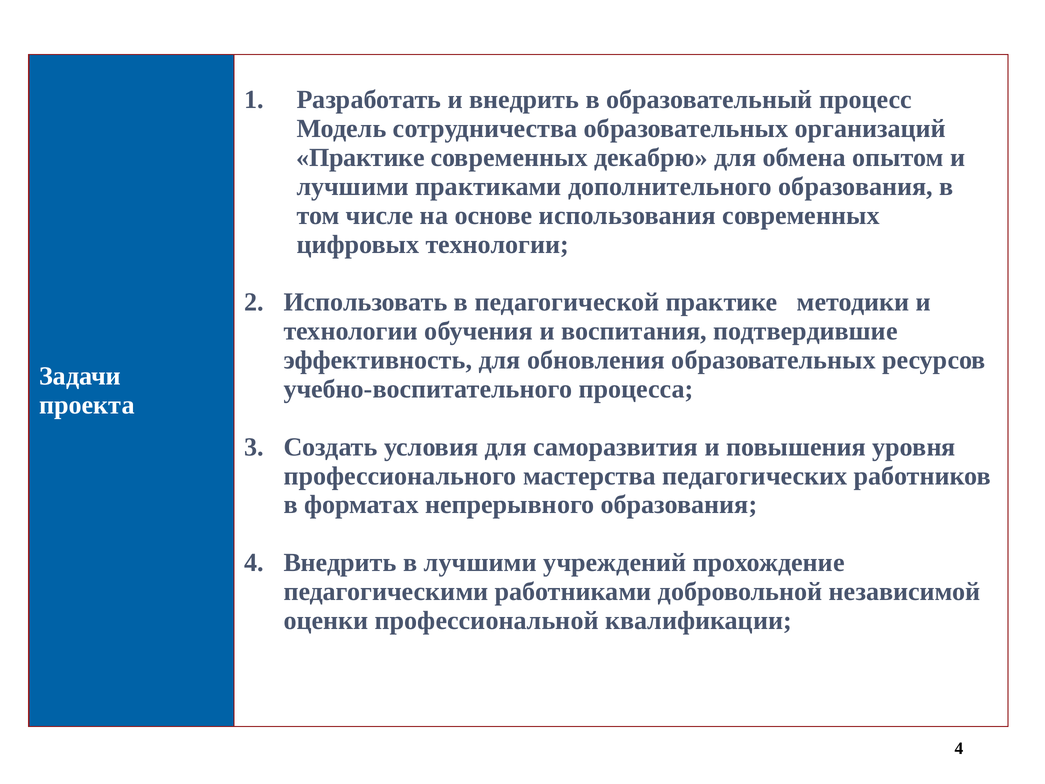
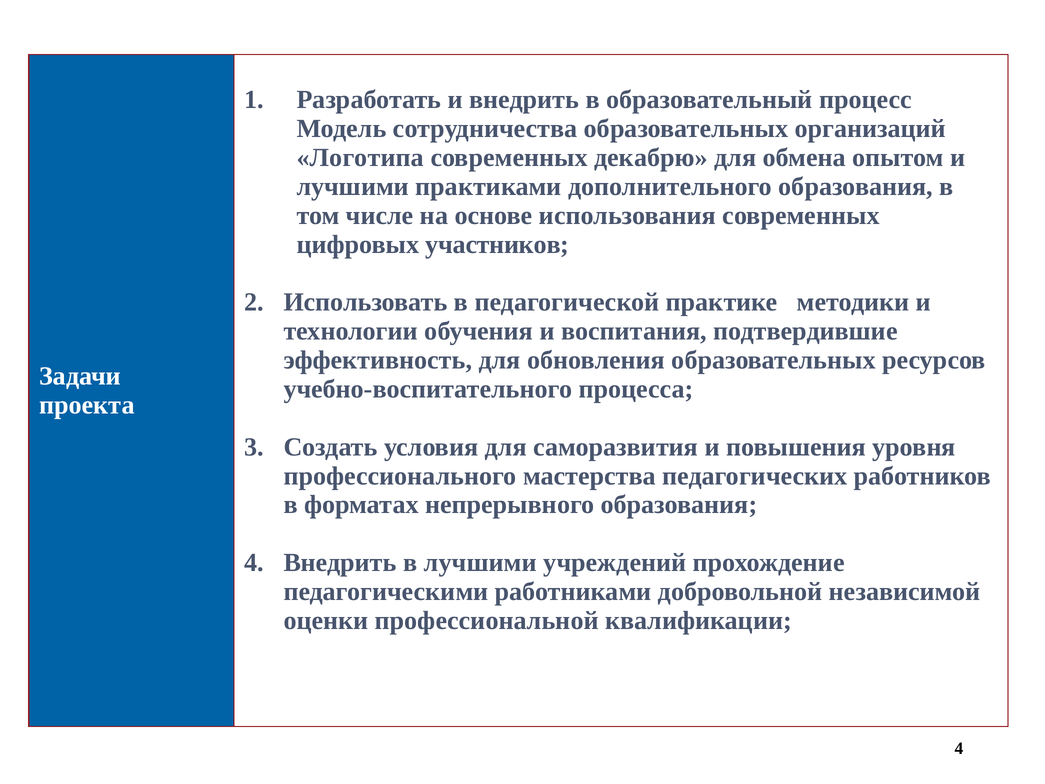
Практике: Практике -> Логотипа (360, 158)
цифровых технологии: технологии -> участников (497, 244)
